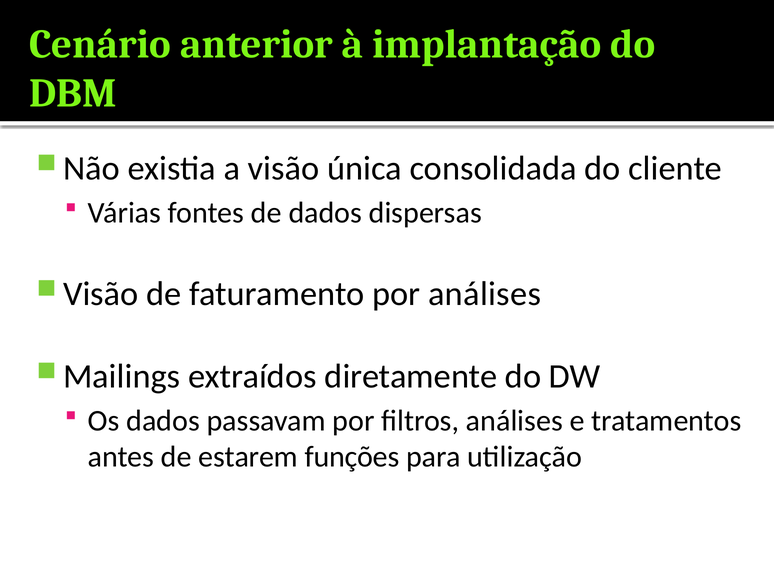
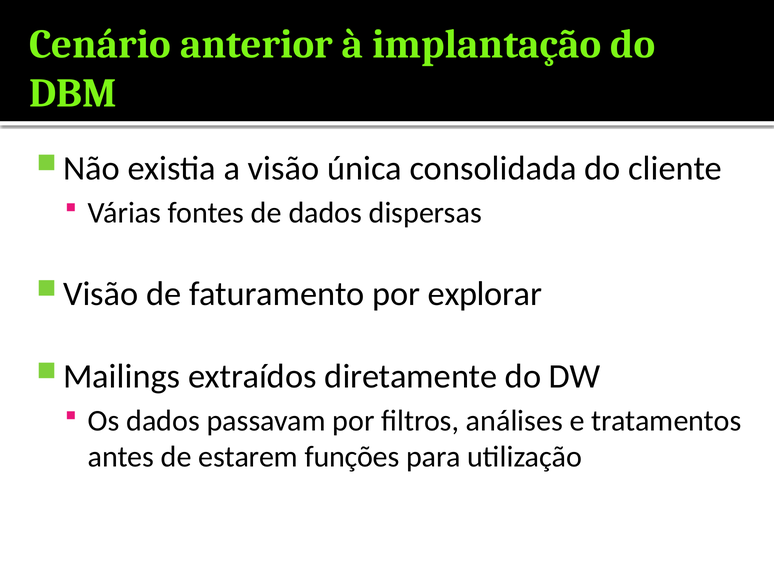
por análises: análises -> explorar (485, 294)
